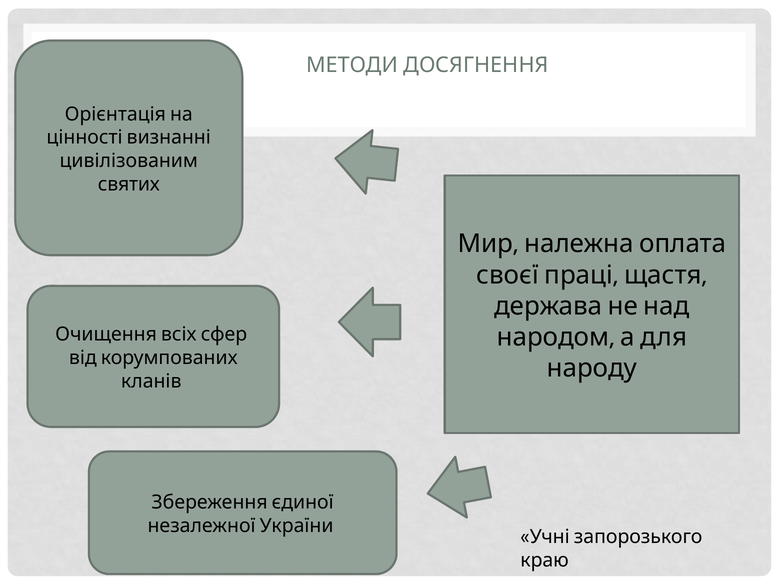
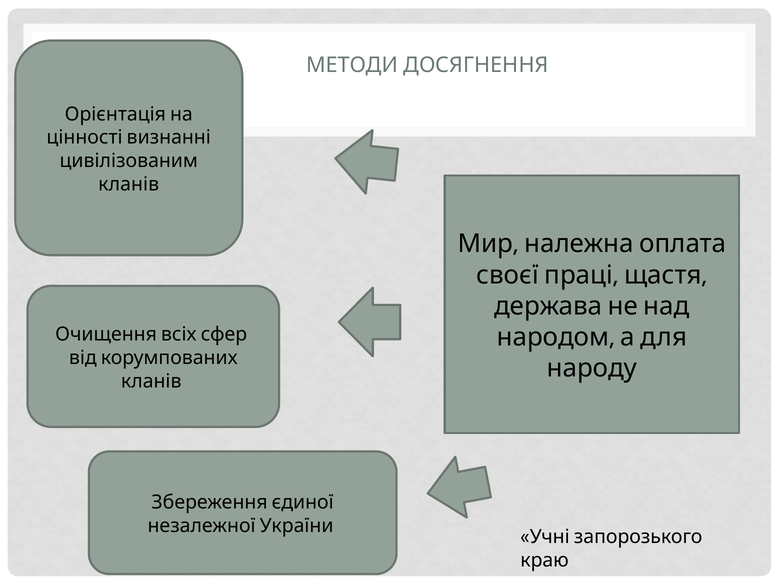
святих: святих -> кланів (129, 184)
